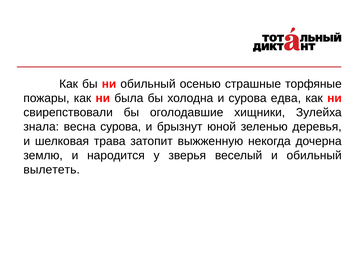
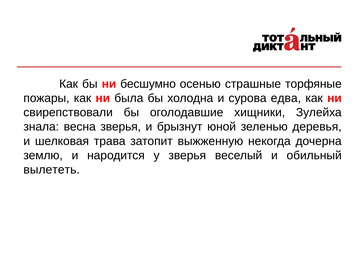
ни обильный: обильный -> бесшумно (148, 84)
весна сурова: сурова -> зверья (121, 127)
